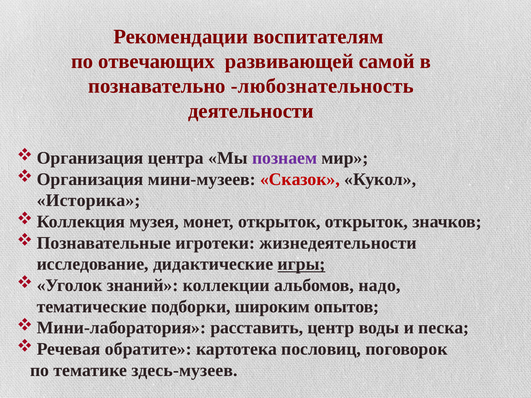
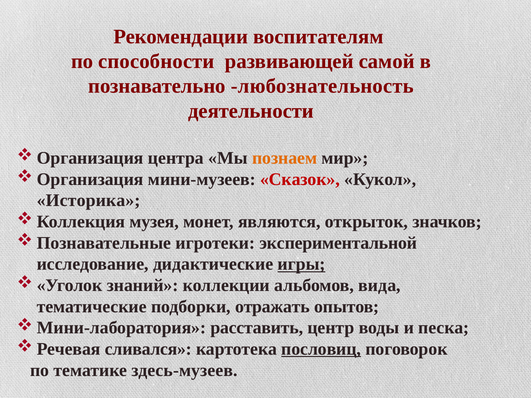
отвечающих: отвечающих -> способности (156, 61)
познаем colour: purple -> orange (285, 158)
монет открыток: открыток -> являются (279, 222)
жизнедеятельности: жизнедеятельности -> экспериментальной (338, 243)
надо: надо -> вида (379, 286)
широким: широким -> отражать (272, 307)
обратите: обратите -> сливался (148, 349)
пословиц underline: none -> present (321, 349)
